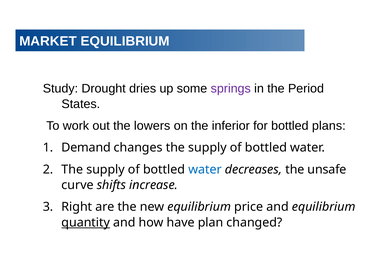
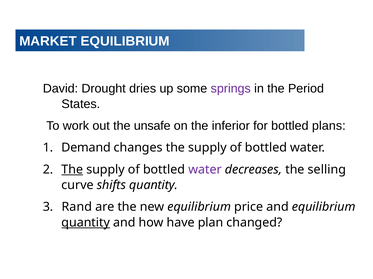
Study: Study -> David (60, 89)
lowers: lowers -> unsafe (152, 126)
The underline: none -> present (72, 170)
water colour: blue -> purple (205, 170)
unsafe: unsafe -> selling (327, 170)
shifts increase: increase -> quantity (154, 186)
Right: Right -> Rand (77, 207)
